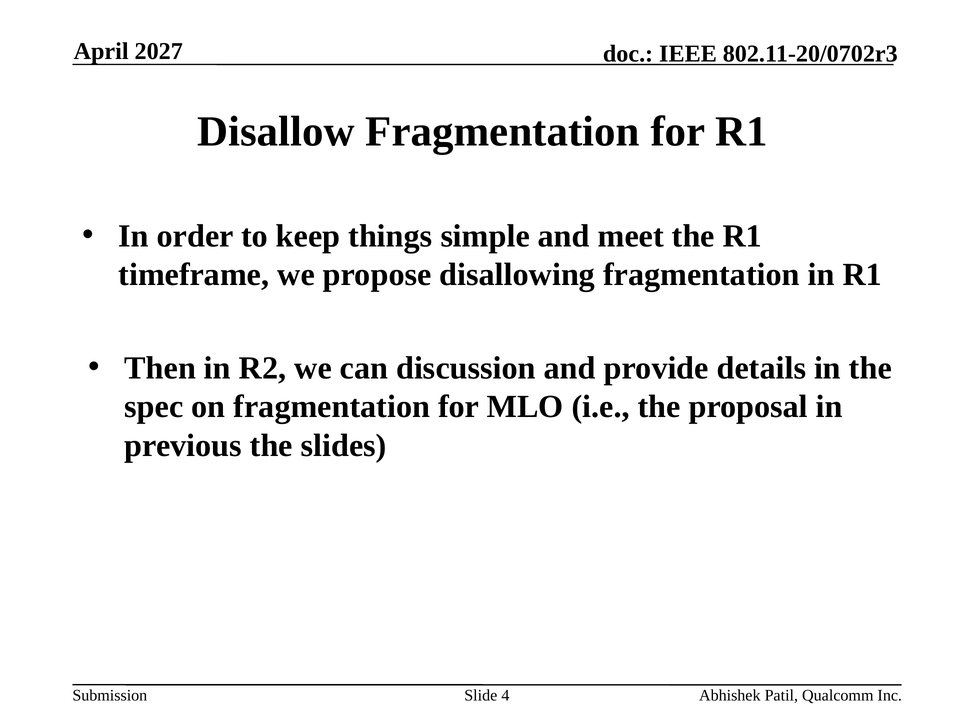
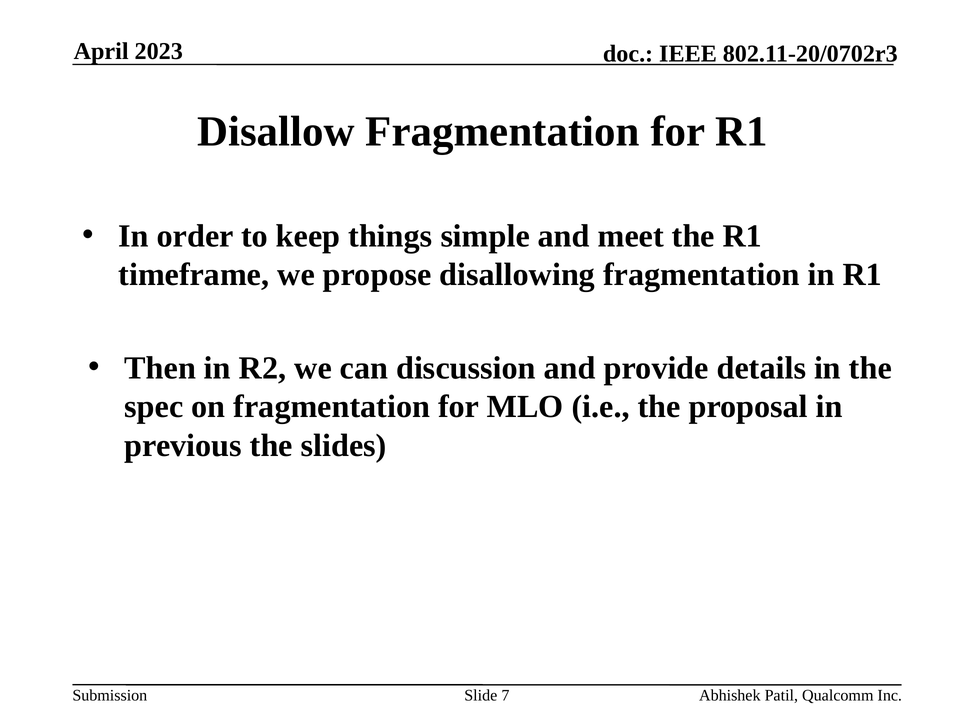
2027: 2027 -> 2023 (159, 51)
4: 4 -> 7 (505, 695)
